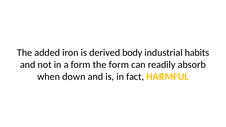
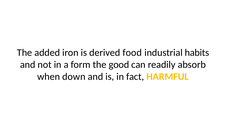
body: body -> food (132, 53)
the form: form -> good (119, 65)
